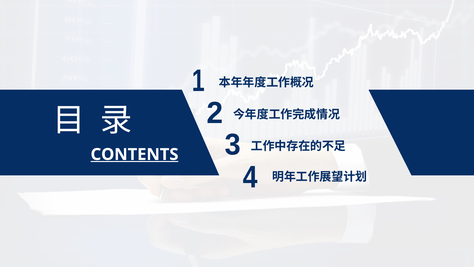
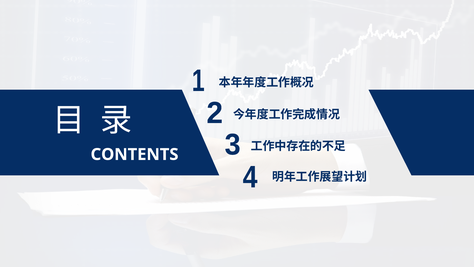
CONTENTS underline: present -> none (135, 154)
